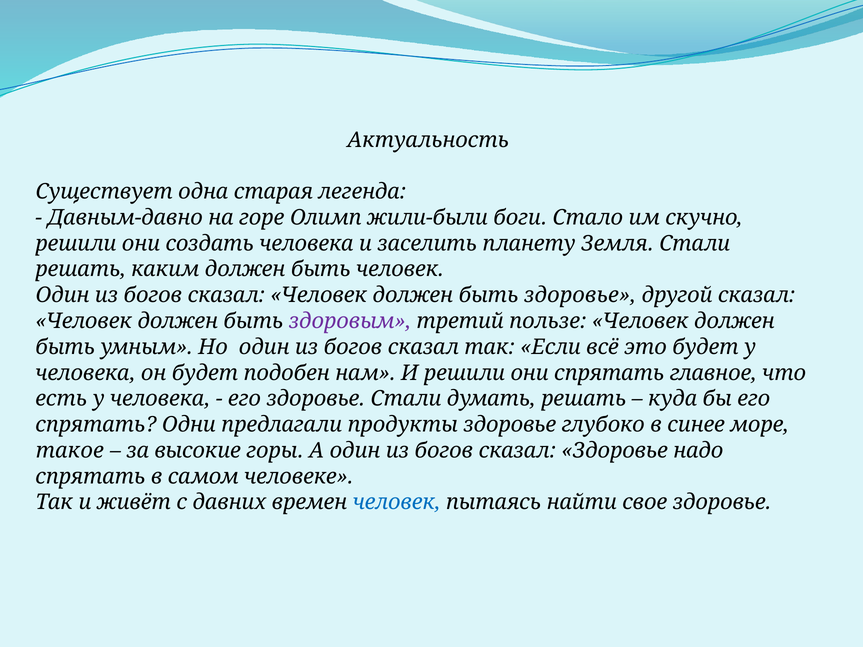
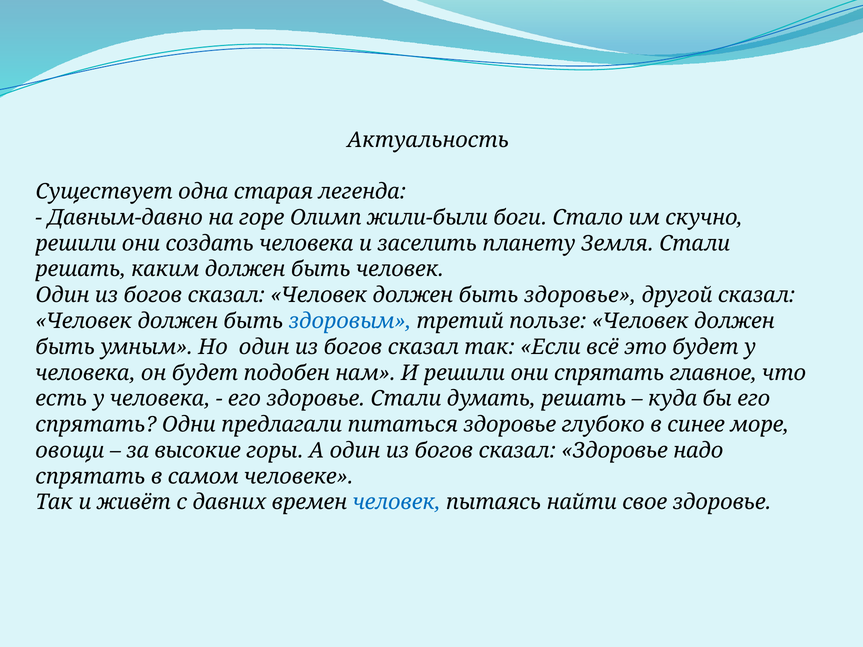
здоровым colour: purple -> blue (350, 321)
продукты: продукты -> питаться (403, 425)
такое: такое -> овощи (70, 451)
